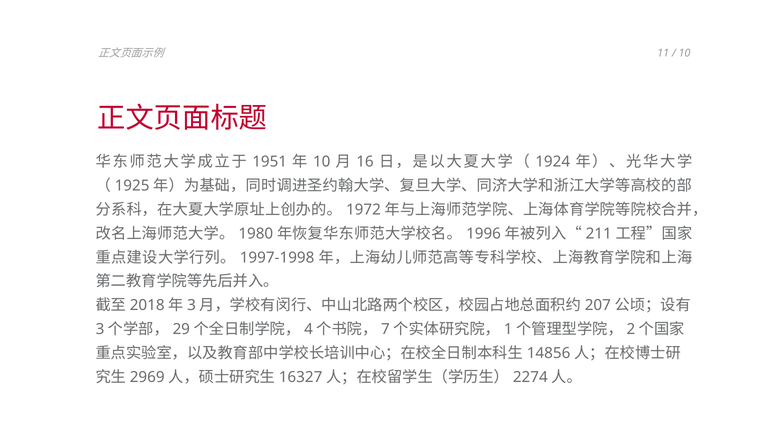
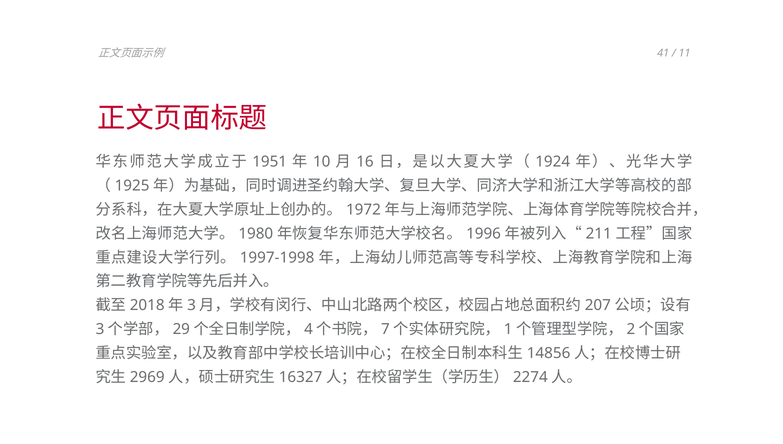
11: 11 -> 41 (663, 53)
10: 10 -> 11 (685, 53)
